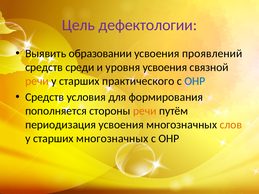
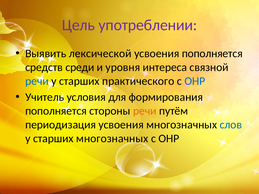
дефектологии: дефектологии -> употреблении (148, 25)
образовании: образовании -> лексической (100, 54)
усвоения проявлений: проявлений -> пополняется (212, 54)
уровня усвоения: усвоения -> интереса (165, 67)
речи colour: orange -> blue (37, 81)
Средств: Средств -> Учитель (45, 97)
слов colour: orange -> blue (231, 125)
